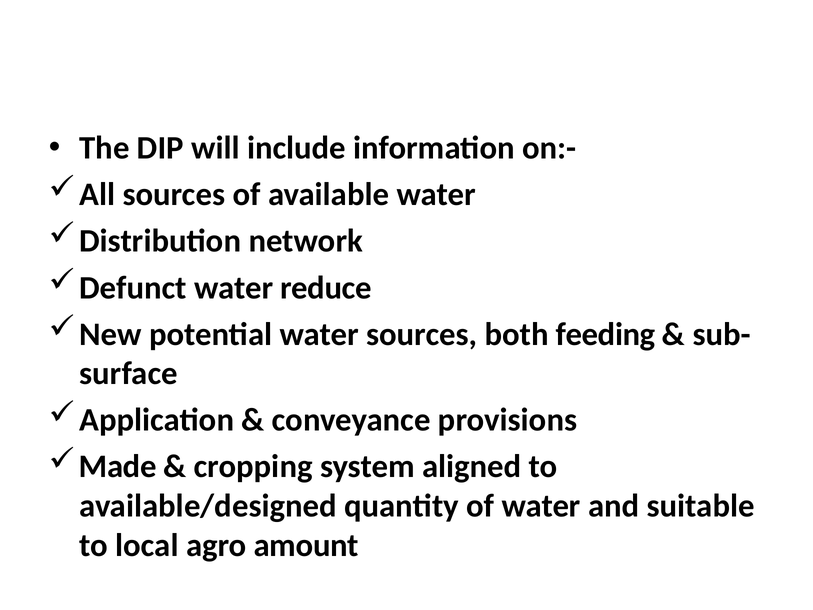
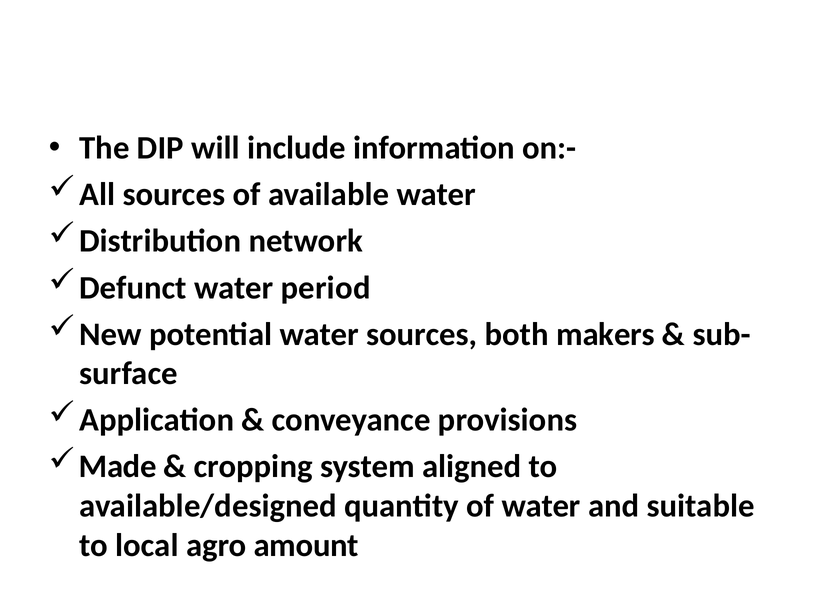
reduce: reduce -> period (326, 288)
feeding: feeding -> makers (605, 334)
